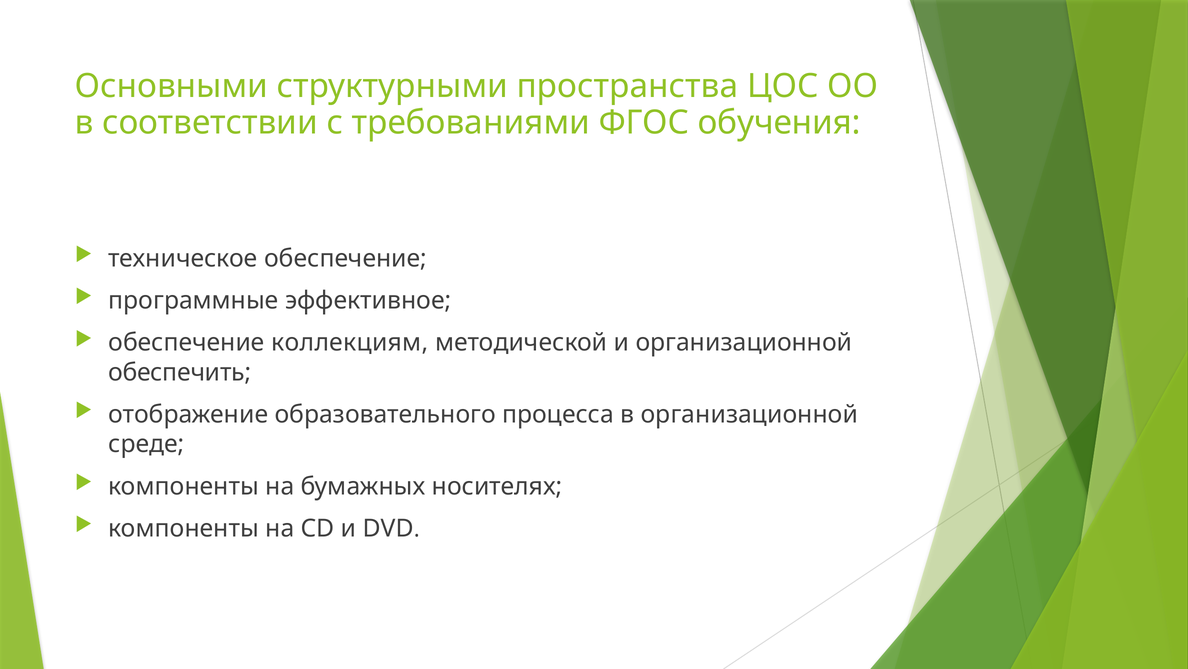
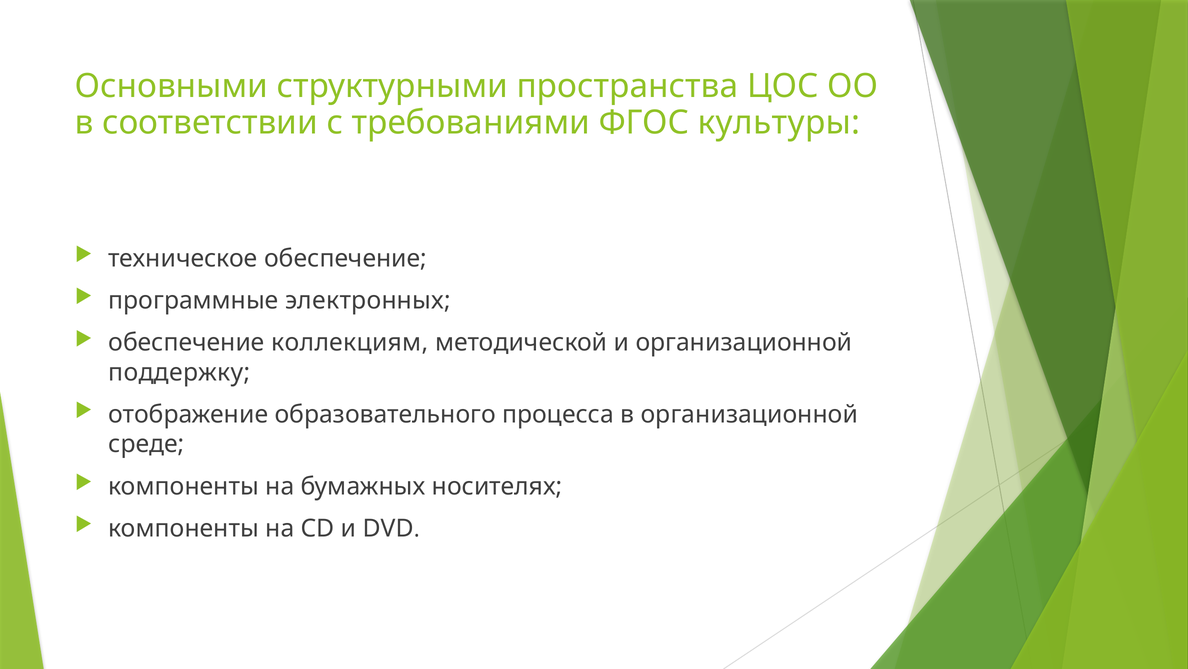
обучения: обучения -> культуры (779, 122)
эффективное: эффективное -> электронных (368, 300)
обеспечить: обеспечить -> поддержку (179, 372)
